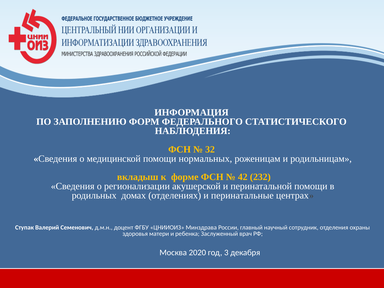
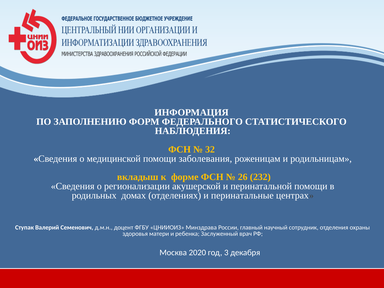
нормальных: нормальных -> заболевания (205, 159)
42: 42 -> 26 (243, 177)
